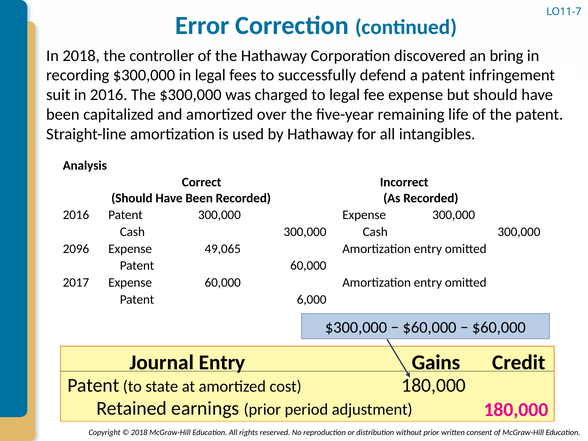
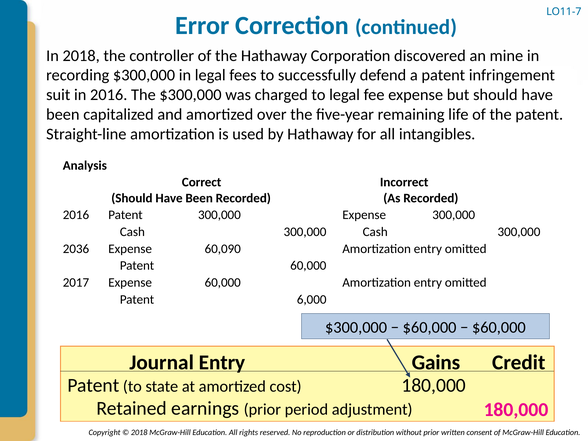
bring: bring -> mine (506, 56)
2096: 2096 -> 2036 (76, 249)
49,065: 49,065 -> 60,090 (223, 249)
